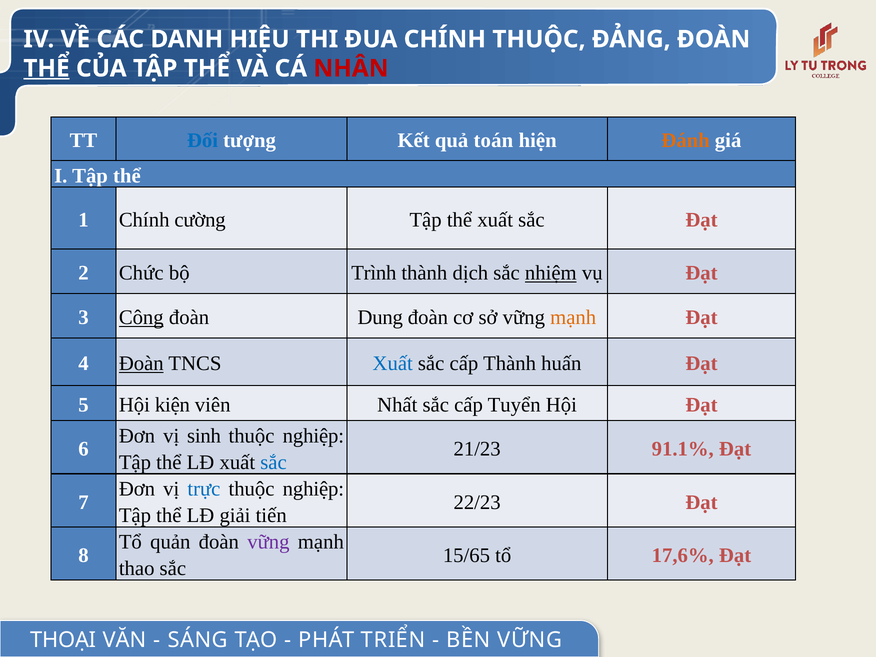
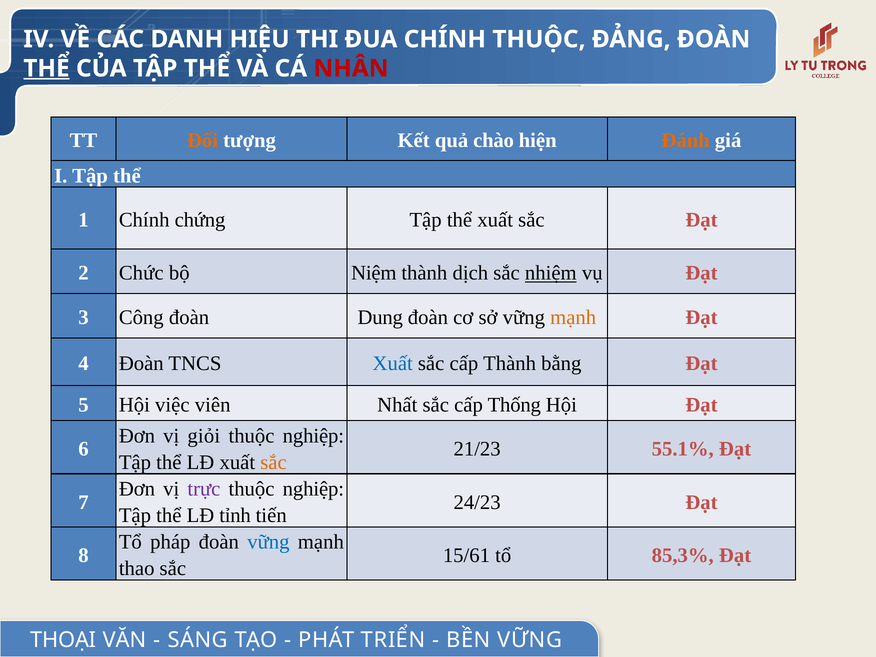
Đối colour: blue -> orange (203, 141)
toán: toán -> chào (494, 141)
cường: cường -> chứng (200, 220)
Trình: Trình -> Niệm (374, 273)
Công underline: present -> none (141, 318)
Đoàn underline: present -> none (141, 364)
huấn: huấn -> bằng (561, 364)
kiện: kiện -> việc (172, 405)
Tuyển: Tuyển -> Thống (514, 405)
sinh: sinh -> giỏi (204, 436)
91.1%: 91.1% -> 55.1% (683, 449)
sắc colour: blue -> orange (274, 462)
trực colour: blue -> purple (204, 489)
22/23: 22/23 -> 24/23 (477, 502)
giải: giải -> tỉnh (235, 515)
quản: quản -> pháp (170, 542)
vững colour: purple -> blue (268, 542)
15/65: 15/65 -> 15/61 (466, 555)
17,6%: 17,6% -> 85,3% (683, 555)
